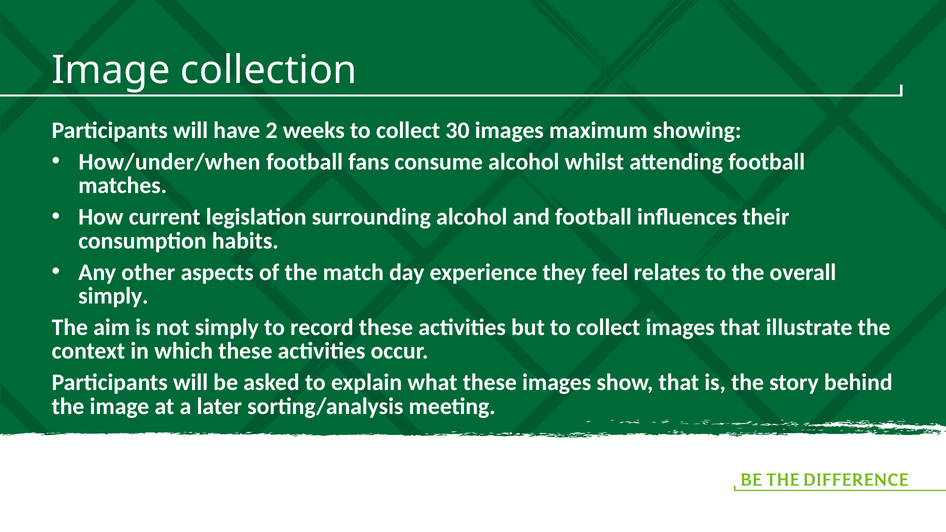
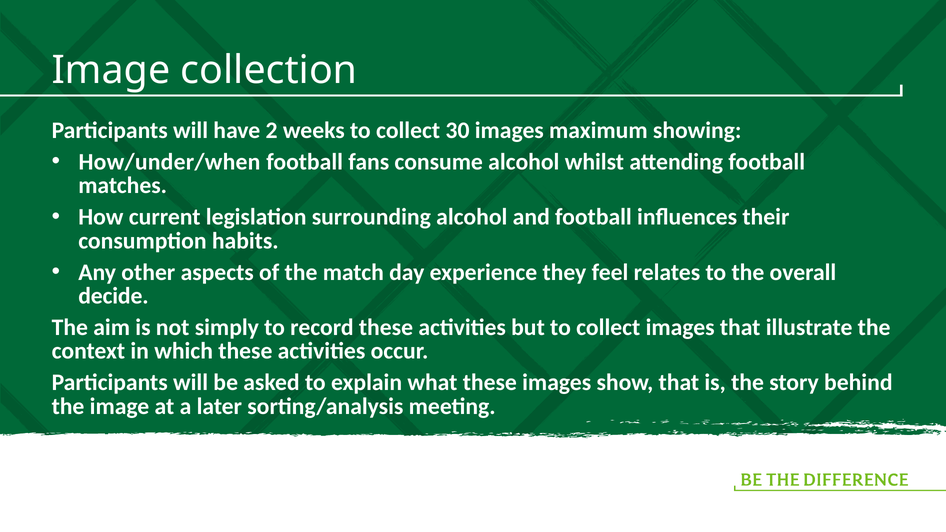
simply: simply -> decide (113, 296)
